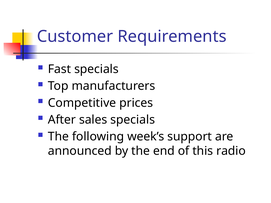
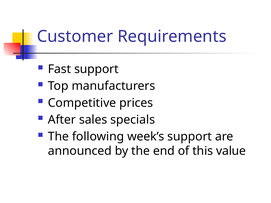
Fast specials: specials -> support (96, 69)
radio: radio -> value (231, 151)
